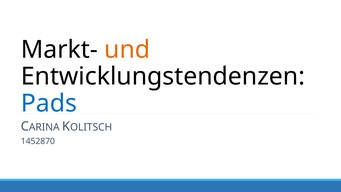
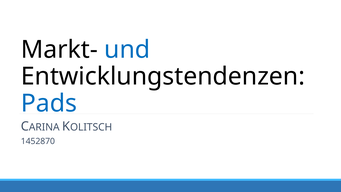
und colour: orange -> blue (127, 50)
